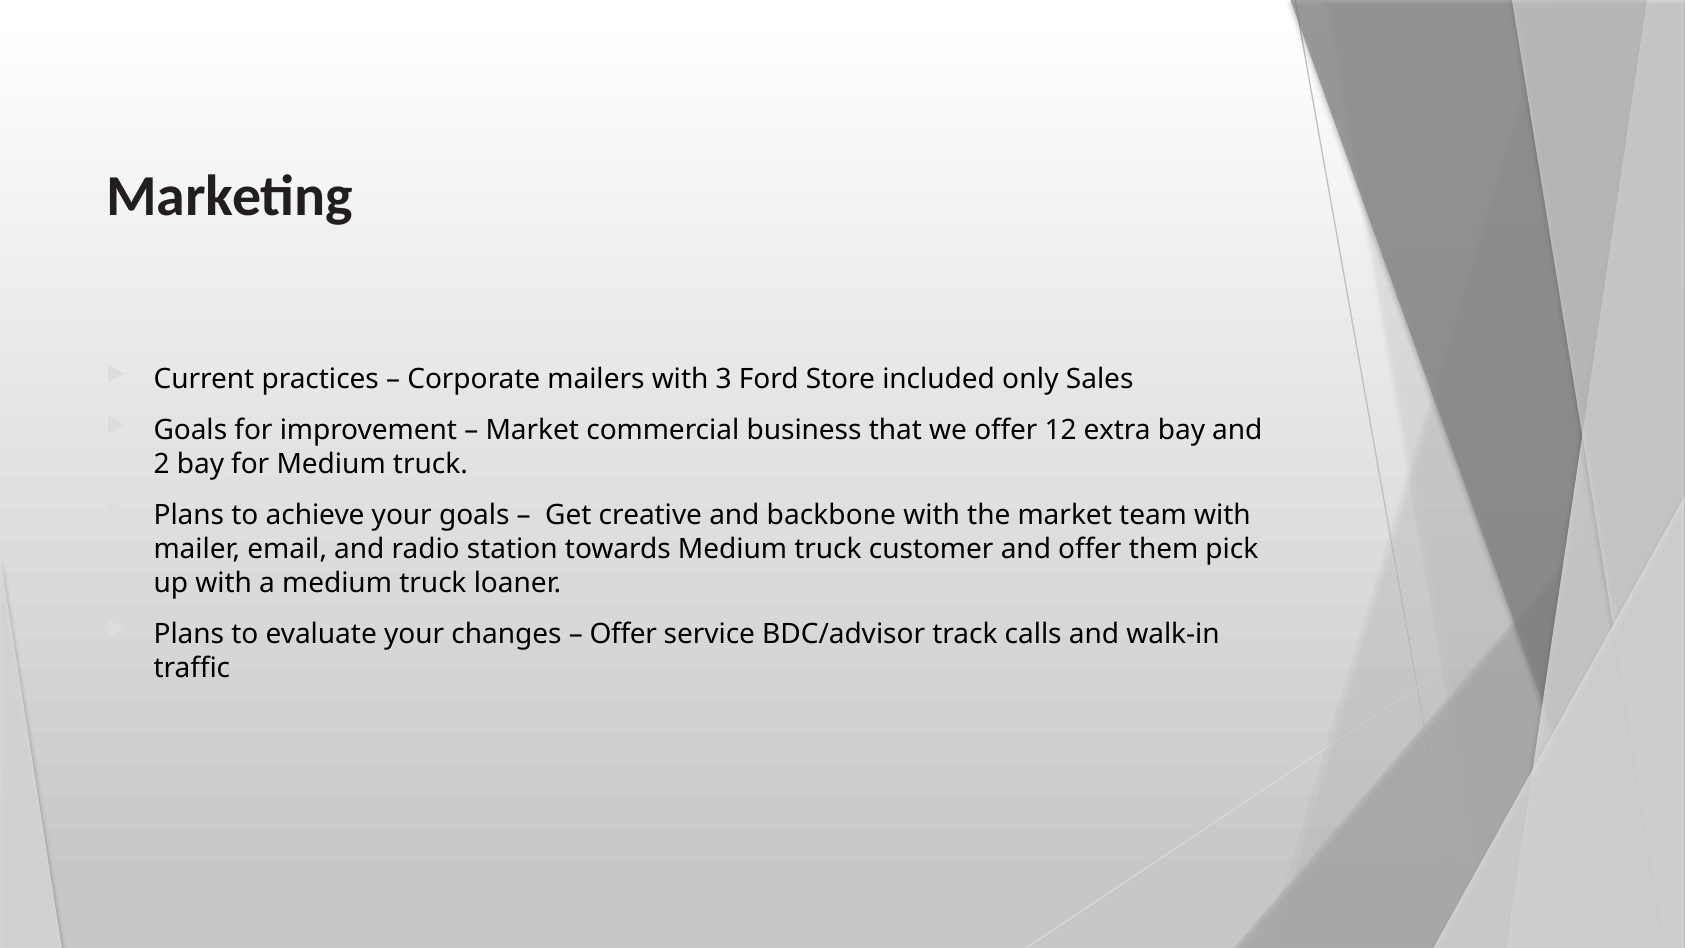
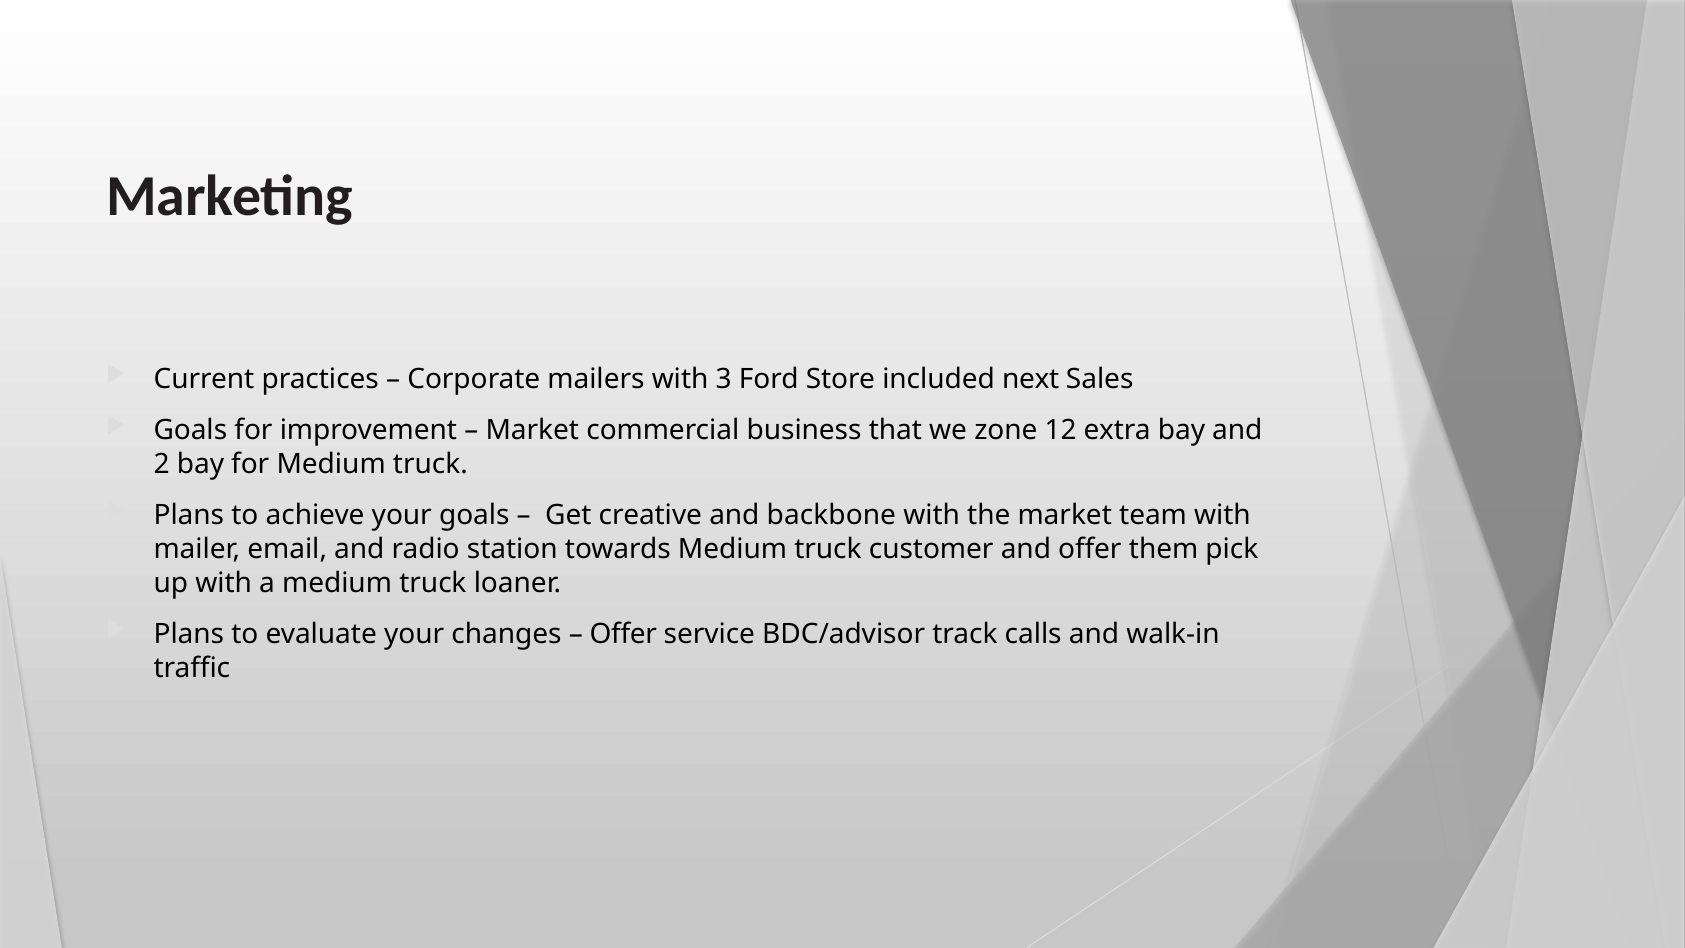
only: only -> next (1031, 379)
we offer: offer -> zone (1006, 430)
